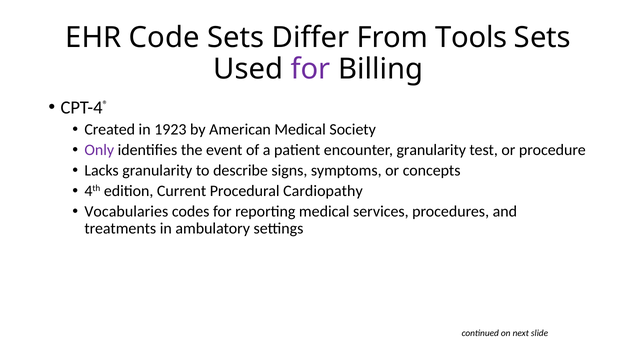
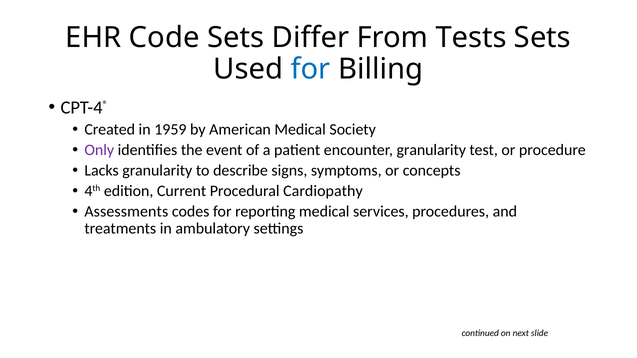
Tools: Tools -> Tests (471, 38)
for colour: purple -> blue (311, 69)
1923: 1923 -> 1959 (170, 130)
Vocabularies: Vocabularies -> Assessments (126, 212)
